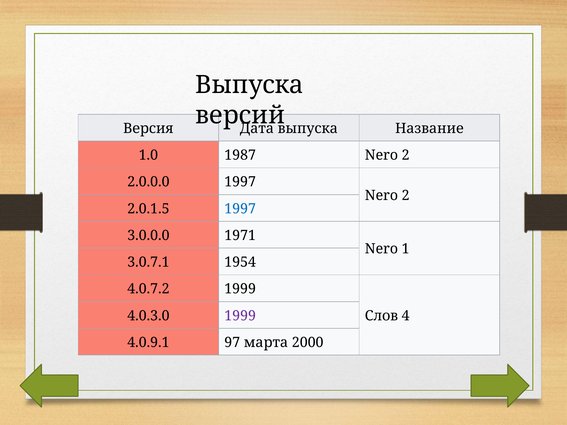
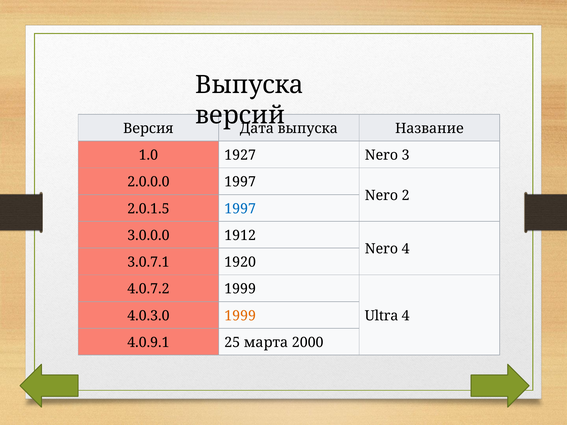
1987: 1987 -> 1927 (240, 155)
2: 2 -> 3 (406, 155)
1971: 1971 -> 1912 (240, 236)
Nero 1: 1 -> 4 (406, 249)
1954: 1954 -> 1920 (240, 262)
1999 colour: purple -> orange (240, 316)
Слов: Слов -> Ultra (381, 316)
97: 97 -> 25 (232, 343)
